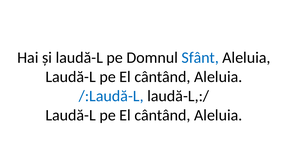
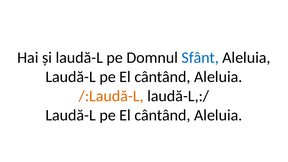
/:Laudă-L colour: blue -> orange (111, 96)
